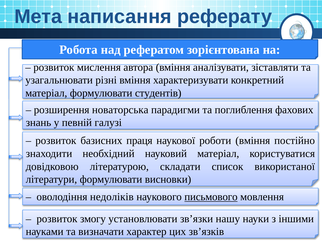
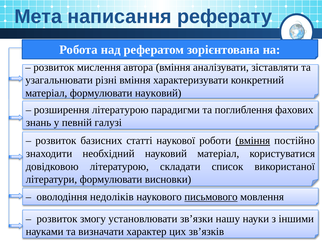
формулювати студентів: студентів -> науковий (158, 93)
розширення новаторська: новаторська -> літературою (120, 110)
праця: праця -> статті (139, 140)
вміння underline: none -> present (253, 140)
